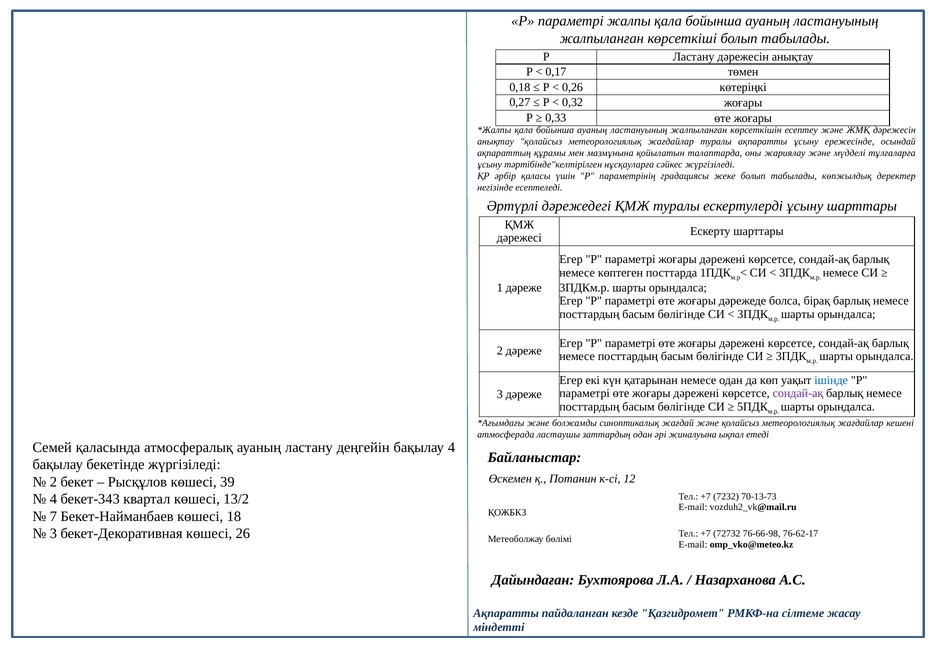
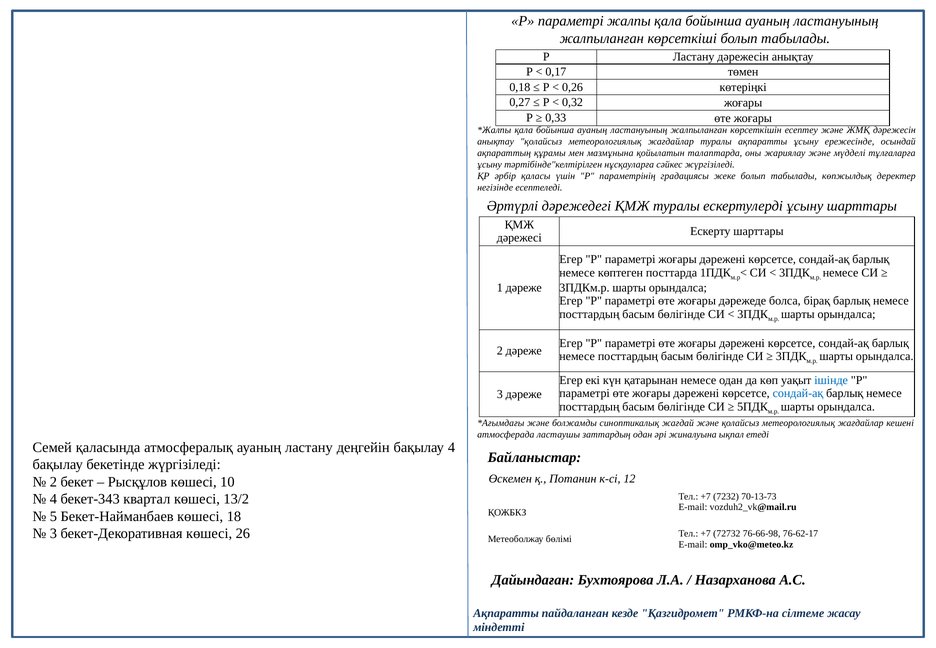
сондай-ақ colour: purple -> blue (798, 393)
39: 39 -> 10 (227, 482)
7: 7 -> 5 (53, 516)
